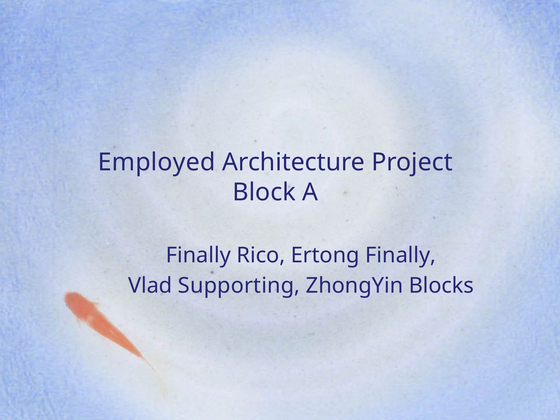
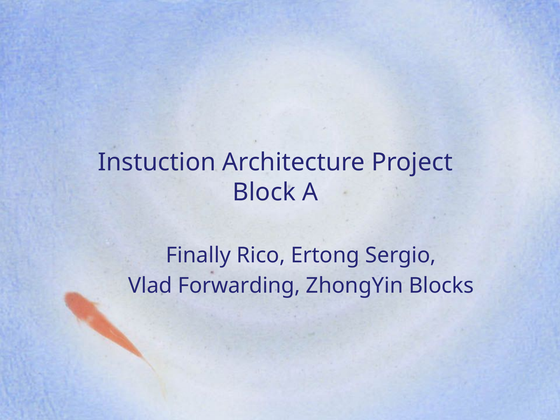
Employed: Employed -> Instuction (157, 162)
Ertong Finally: Finally -> Sergio (401, 255)
Supporting: Supporting -> Forwarding (239, 286)
